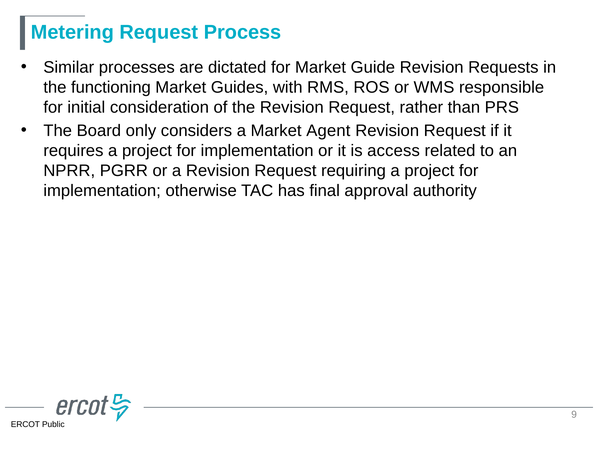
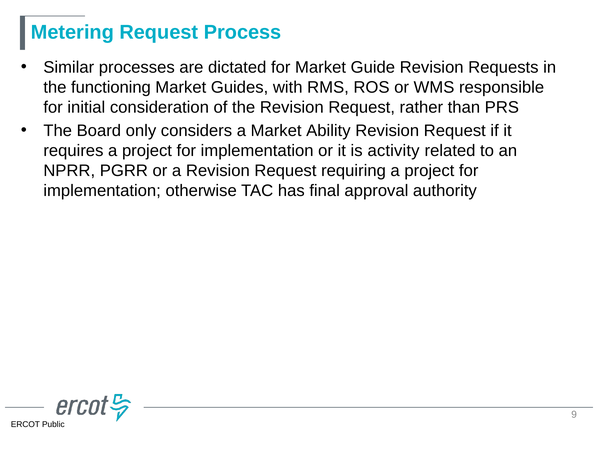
Agent: Agent -> Ability (328, 131)
access: access -> activity (394, 151)
